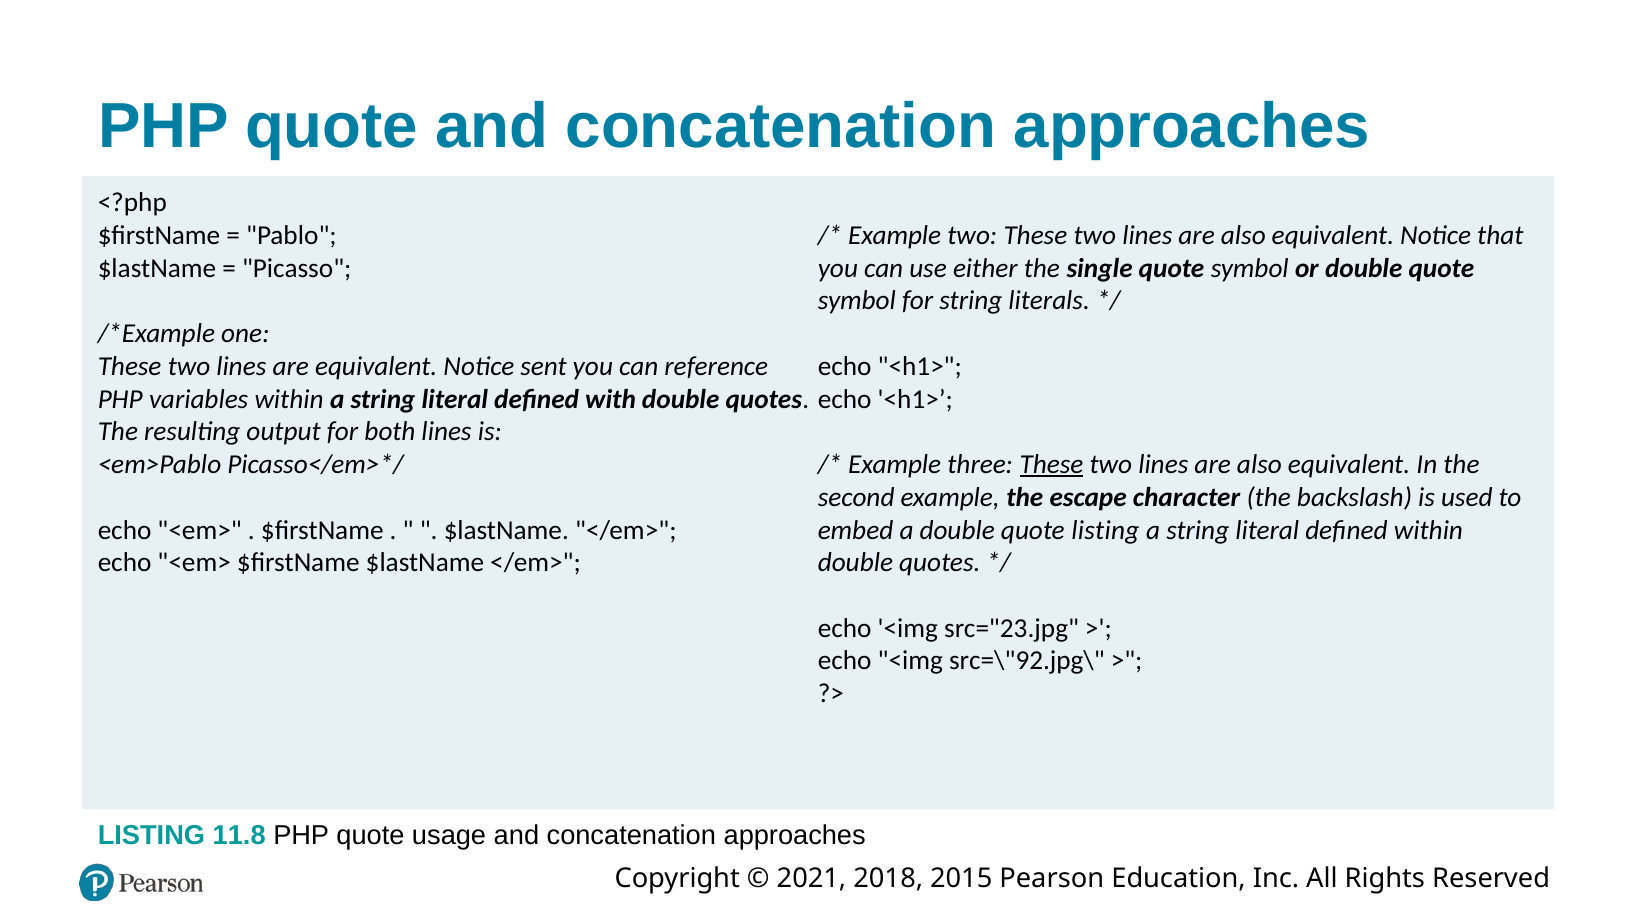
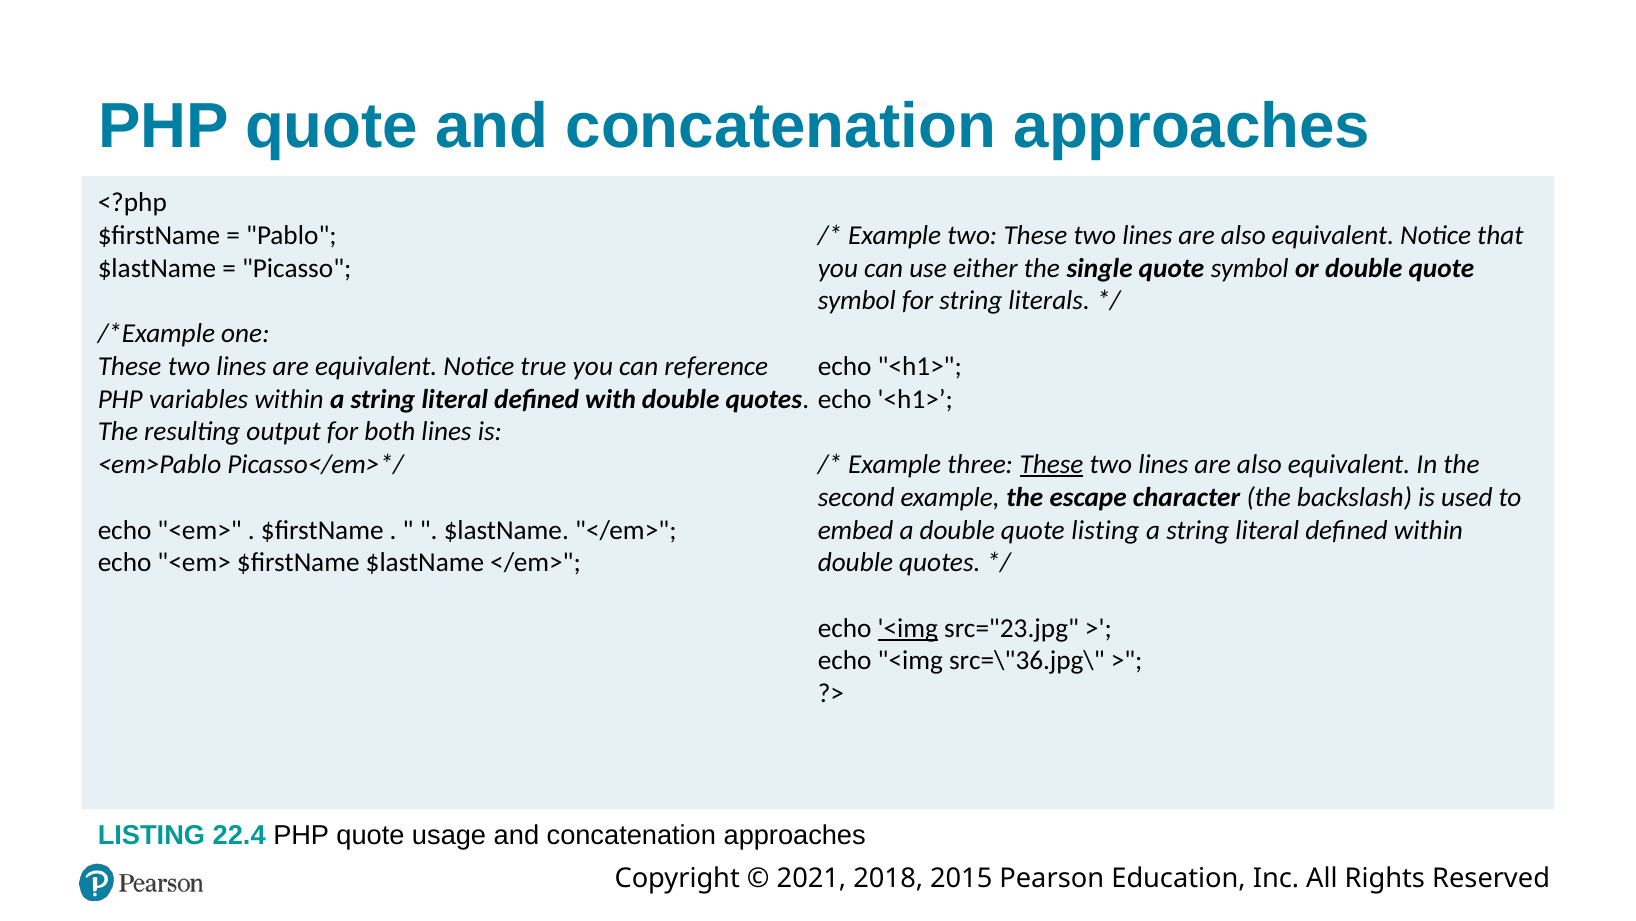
sent: sent -> true (543, 366)
<img underline: none -> present (908, 628)
src=\"92.jpg\: src=\"92.jpg\ -> src=\"36.jpg\ (1027, 660)
11.8: 11.8 -> 22.4 (239, 835)
